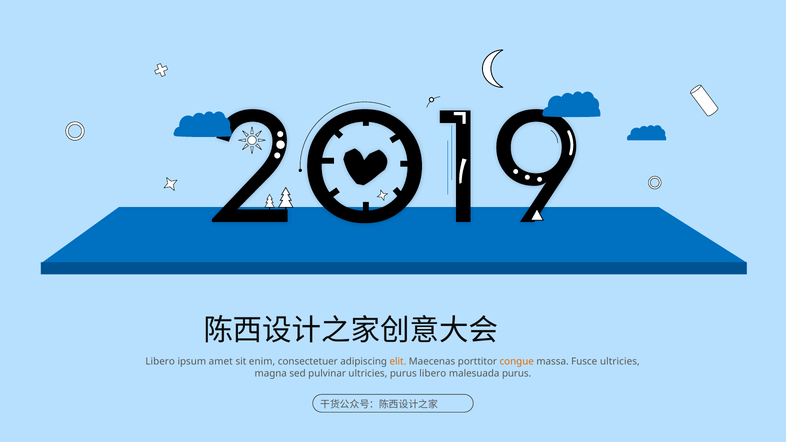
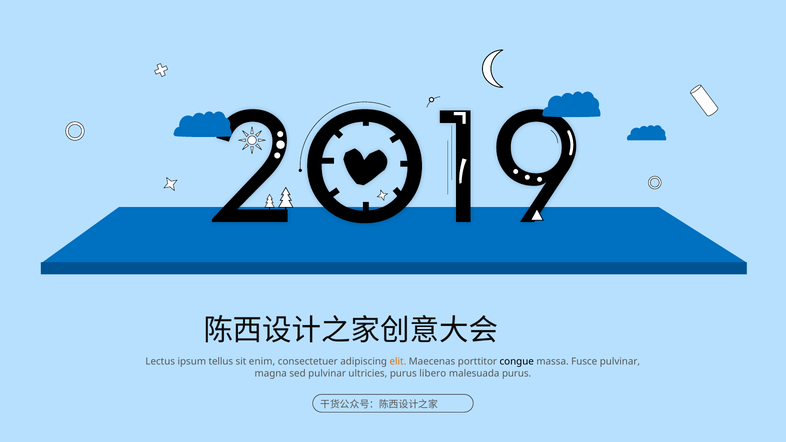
Libero: Libero -> Lectus (160, 362)
amet: amet -> tellus (221, 362)
congue colour: orange -> black (517, 362)
Fusce ultricies: ultricies -> pulvinar (620, 362)
